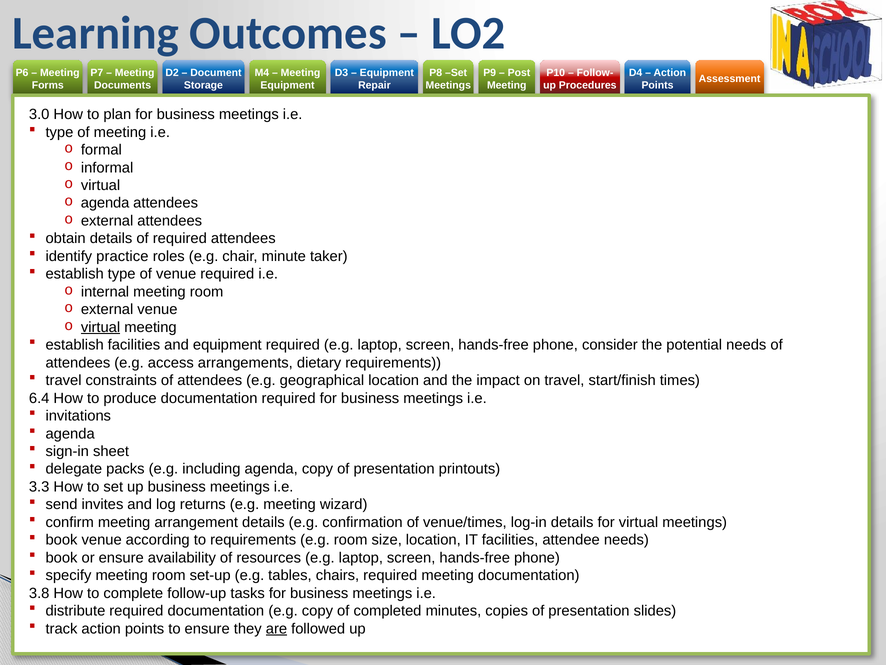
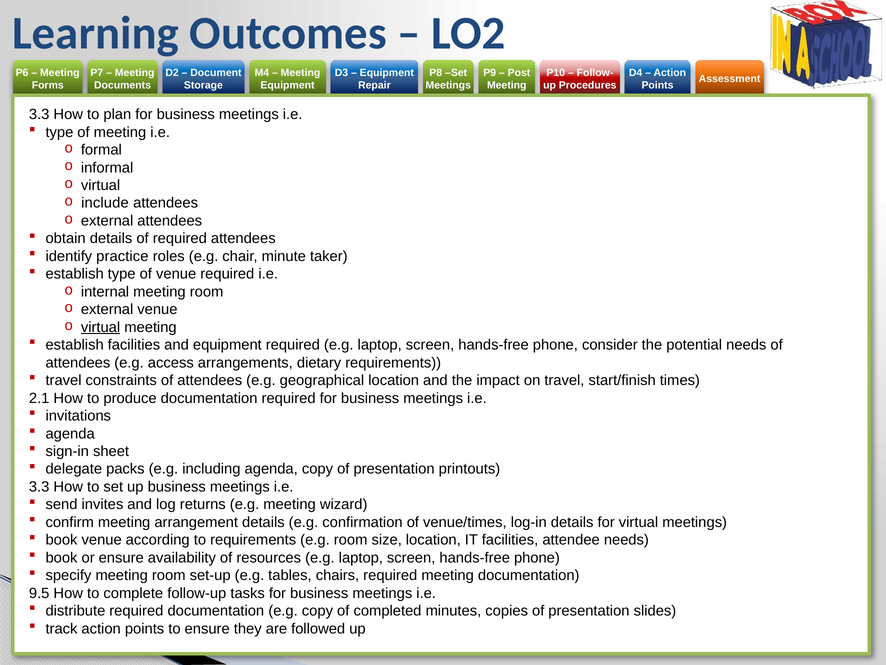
3.0: 3.0 -> 3.3 (39, 114)
agenda: agenda -> include (105, 203)
6.4: 6.4 -> 2.1 (39, 398)
3.8: 3.8 -> 9.5 (39, 593)
are underline: present -> none (276, 628)
